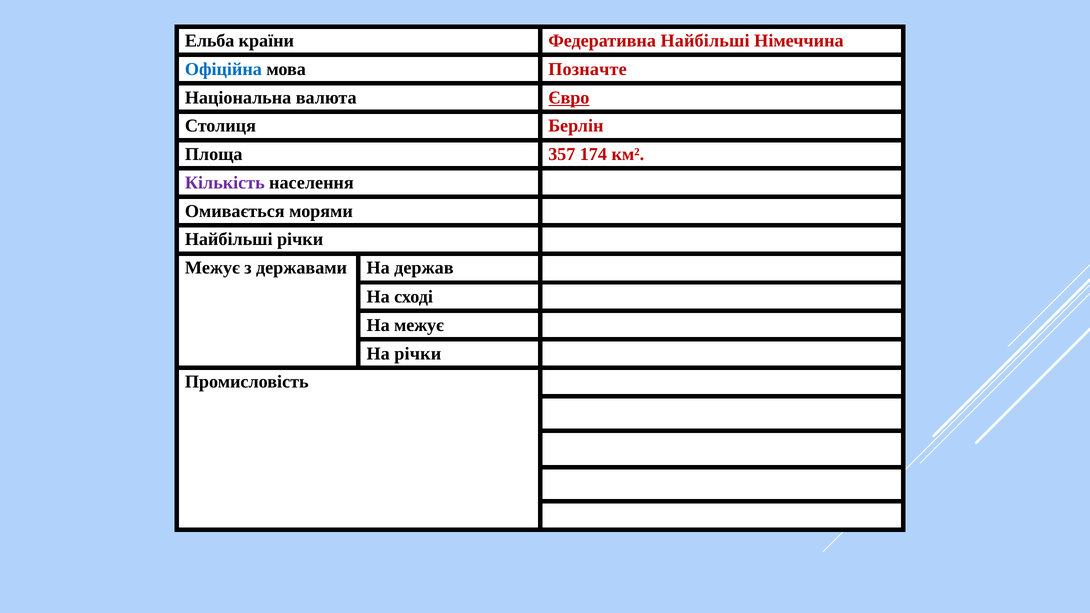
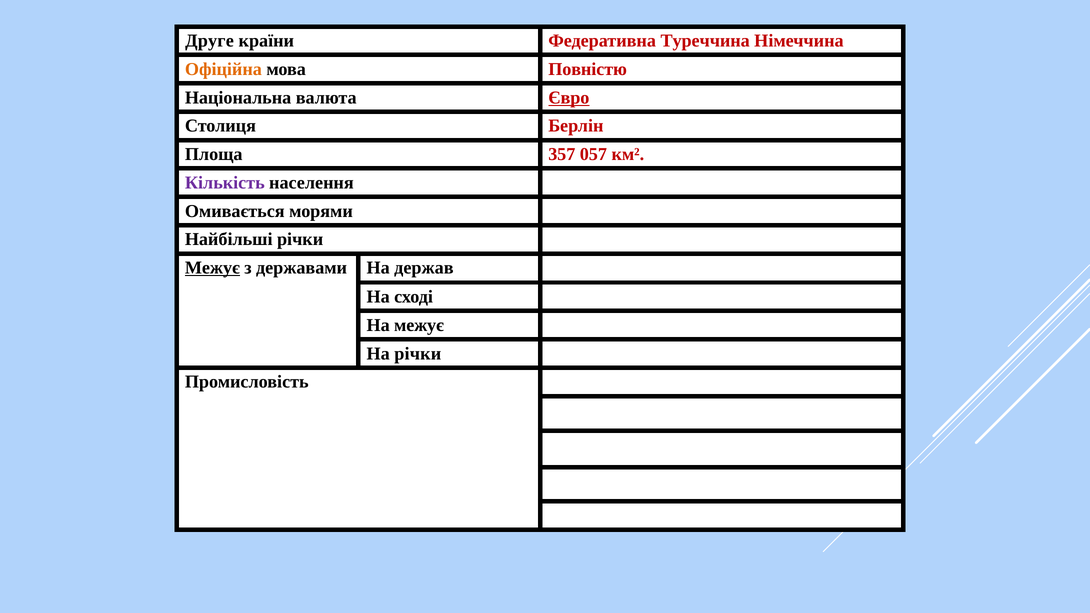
Ельба: Ельба -> Друге (209, 41)
Федеративна Найбільші: Найбільші -> Туреччина (705, 41)
Офіційна colour: blue -> orange (223, 69)
Позначте: Позначте -> Повністю (588, 69)
174: 174 -> 057 (593, 154)
Межує underline: none -> present (212, 268)
